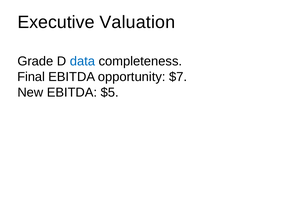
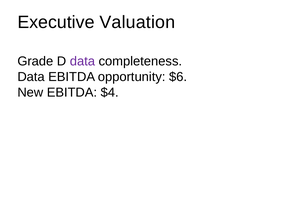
data colour: blue -> purple (82, 61)
Final: Final -> Data (31, 77)
$7: $7 -> $6 (178, 77)
$5: $5 -> $4 (110, 92)
